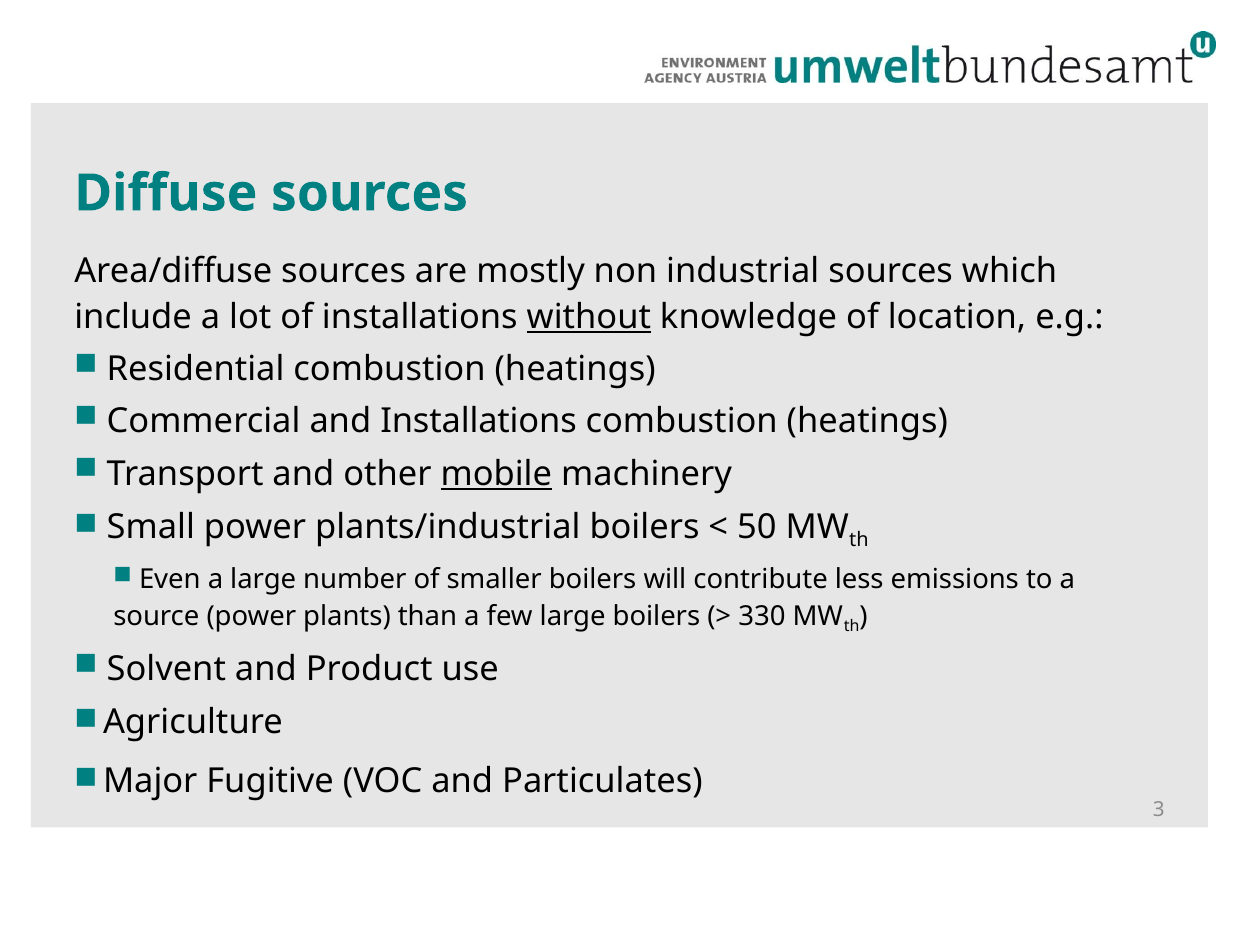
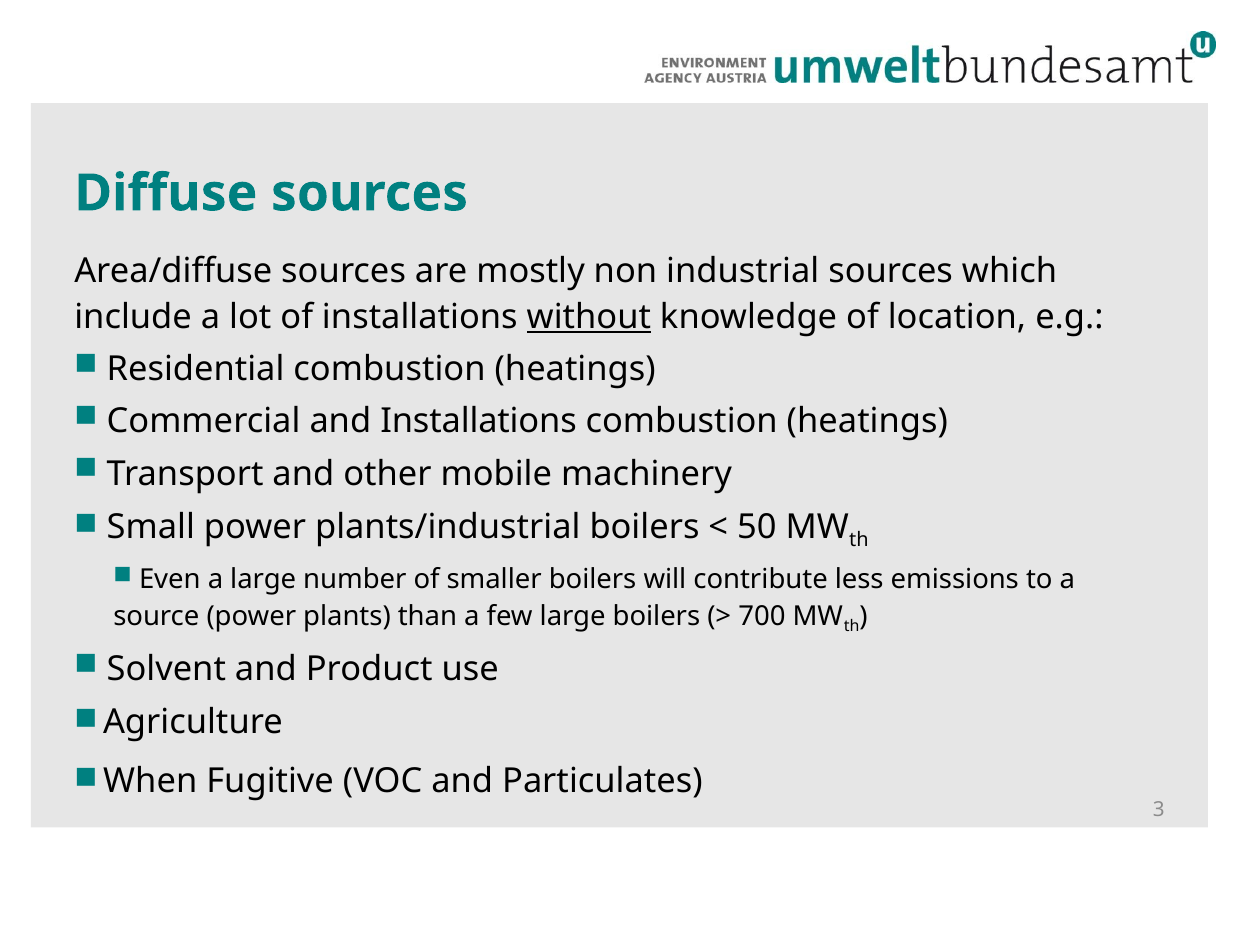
mobile underline: present -> none (496, 474)
330: 330 -> 700 (762, 616)
Major: Major -> When (150, 781)
